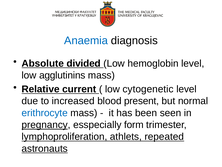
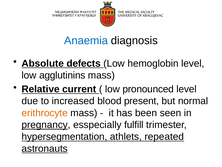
divided: divided -> defects (84, 63)
cytogenetic: cytogenetic -> pronounced (148, 89)
erithrocyte colour: blue -> orange (45, 113)
form: form -> fulfill (134, 124)
lymphoproliferation: lymphoproliferation -> hypersegmentation (64, 136)
